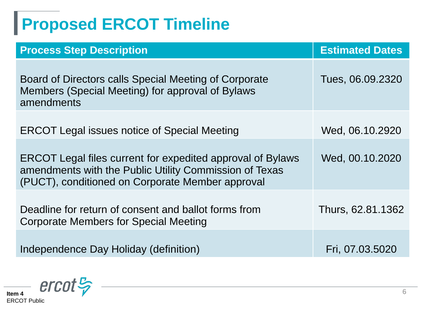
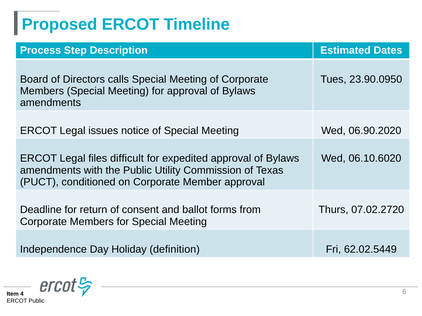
06.09.2320: 06.09.2320 -> 23.90.0950 (376, 79)
06.10.2920: 06.10.2920 -> 06.90.2020 (375, 131)
current: current -> difficult (127, 159)
00.10.2020: 00.10.2020 -> 06.10.6020 (375, 159)
62.81.1362: 62.81.1362 -> 07.02.2720 (378, 210)
07.03.5020: 07.03.5020 -> 62.02.5449 (370, 250)
